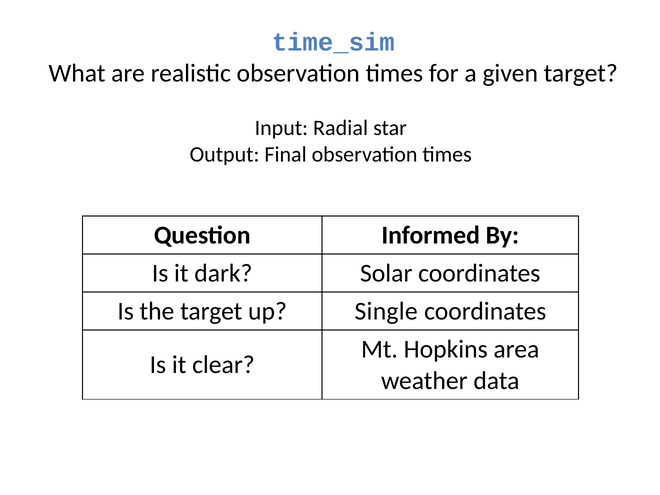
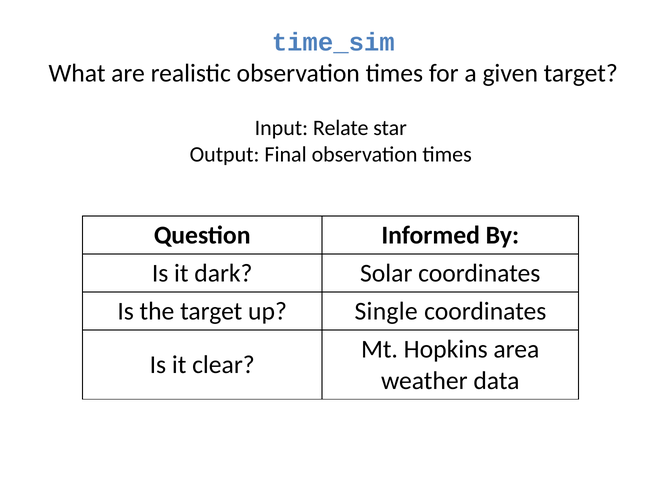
Radial: Radial -> Relate (341, 128)
